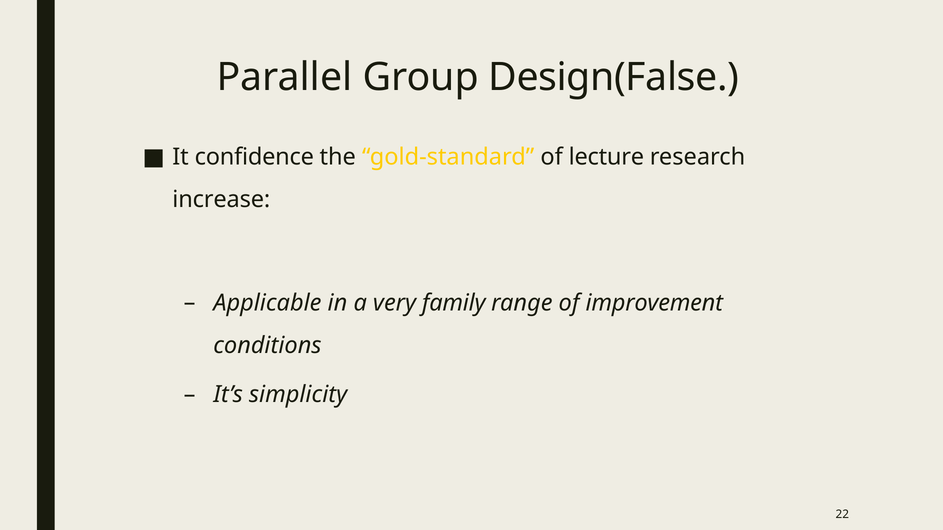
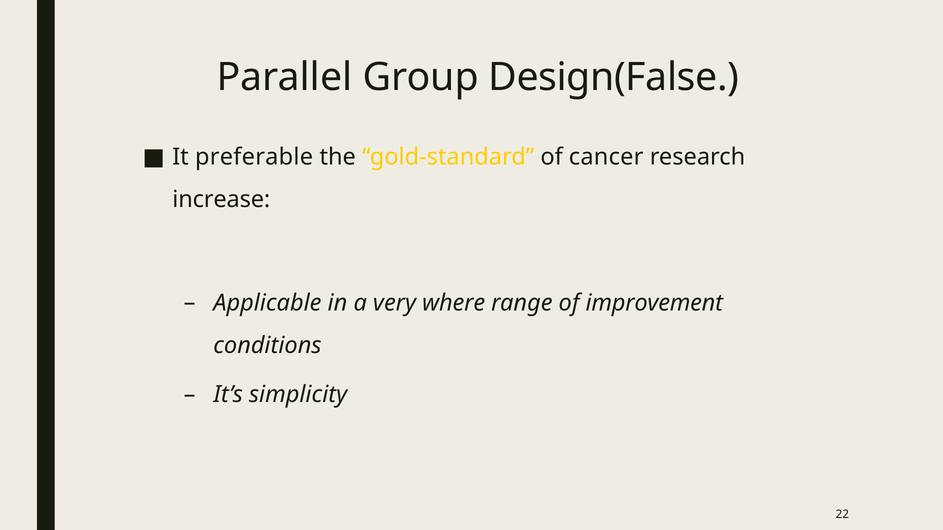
confidence: confidence -> preferable (254, 157)
lecture: lecture -> cancer (606, 157)
family: family -> where (454, 303)
